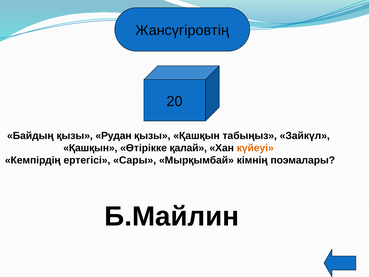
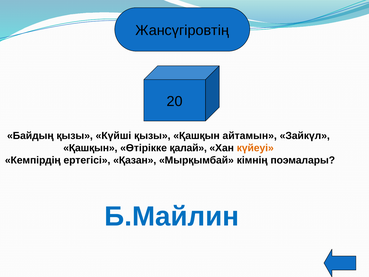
Рудан: Рудан -> Күйші (113, 136)
табыңыз: табыңыз -> айтамын (250, 136)
Сары: Сары -> Қазан (135, 160)
Б.Майлин colour: black -> blue (172, 216)
